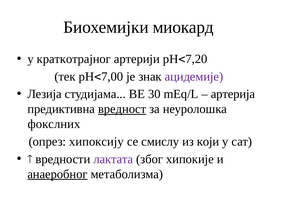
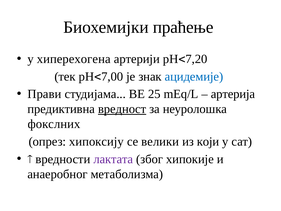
миокард: миокард -> праћење (183, 27)
краткотрајног: краткотрајног -> хиперехогена (74, 59)
ацидемије colour: purple -> blue (194, 76)
Лезија: Лезија -> Прави (44, 94)
30: 30 -> 25 (154, 94)
смислу: смислу -> велики (160, 141)
анаеробног underline: present -> none (57, 174)
